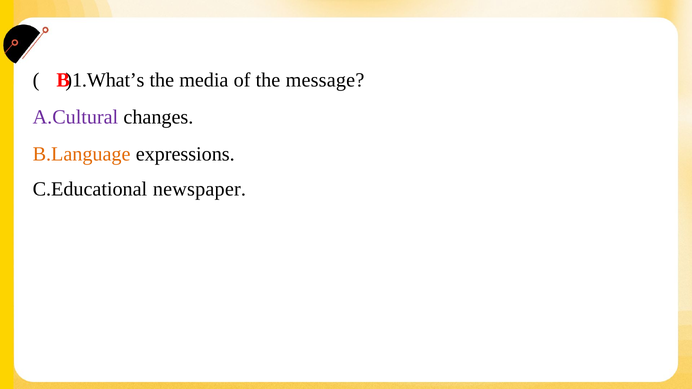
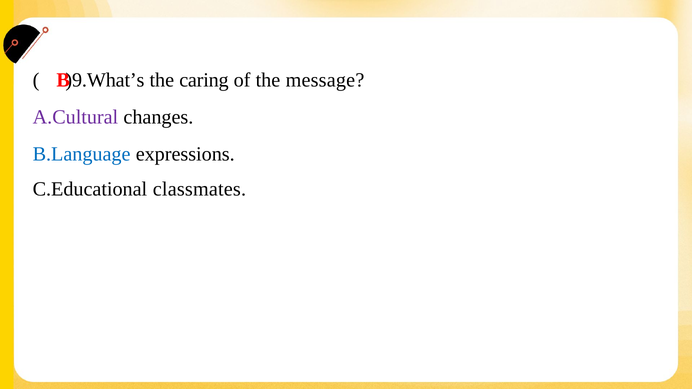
)1.What’s: )1.What’s -> )9.What’s (105, 80)
media: media -> caring (204, 80)
B.Language colour: orange -> blue (82, 154)
newspaper: newspaper -> classmates (199, 189)
